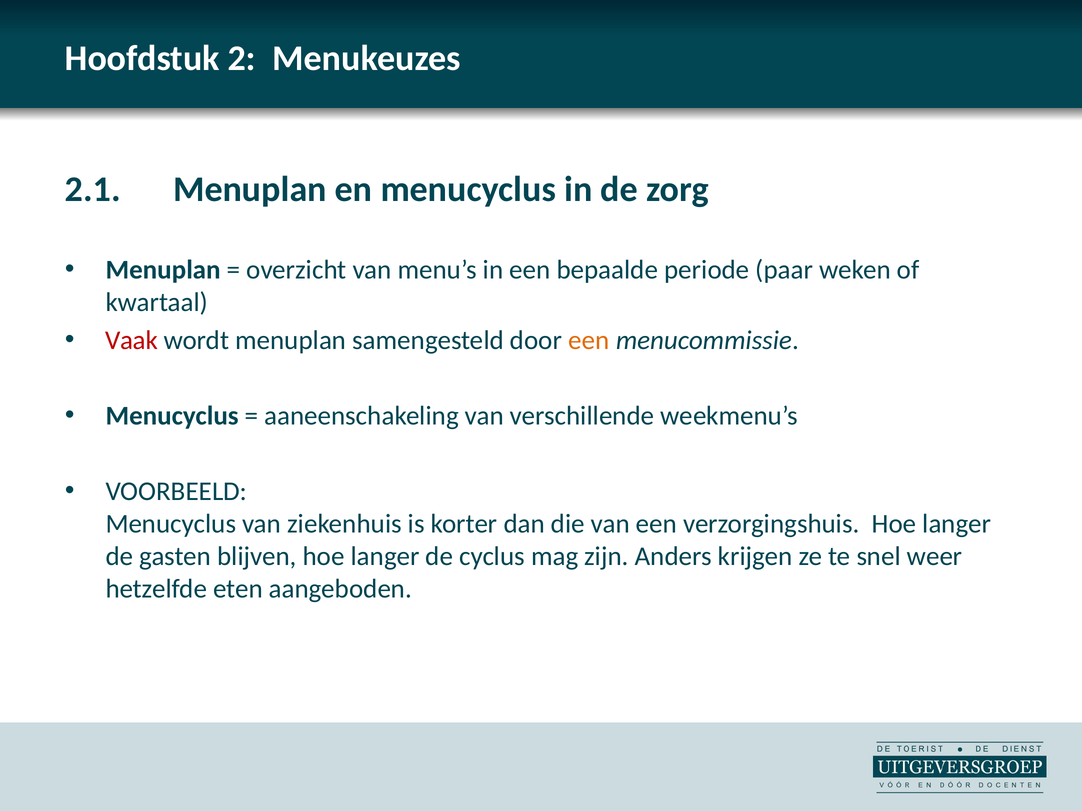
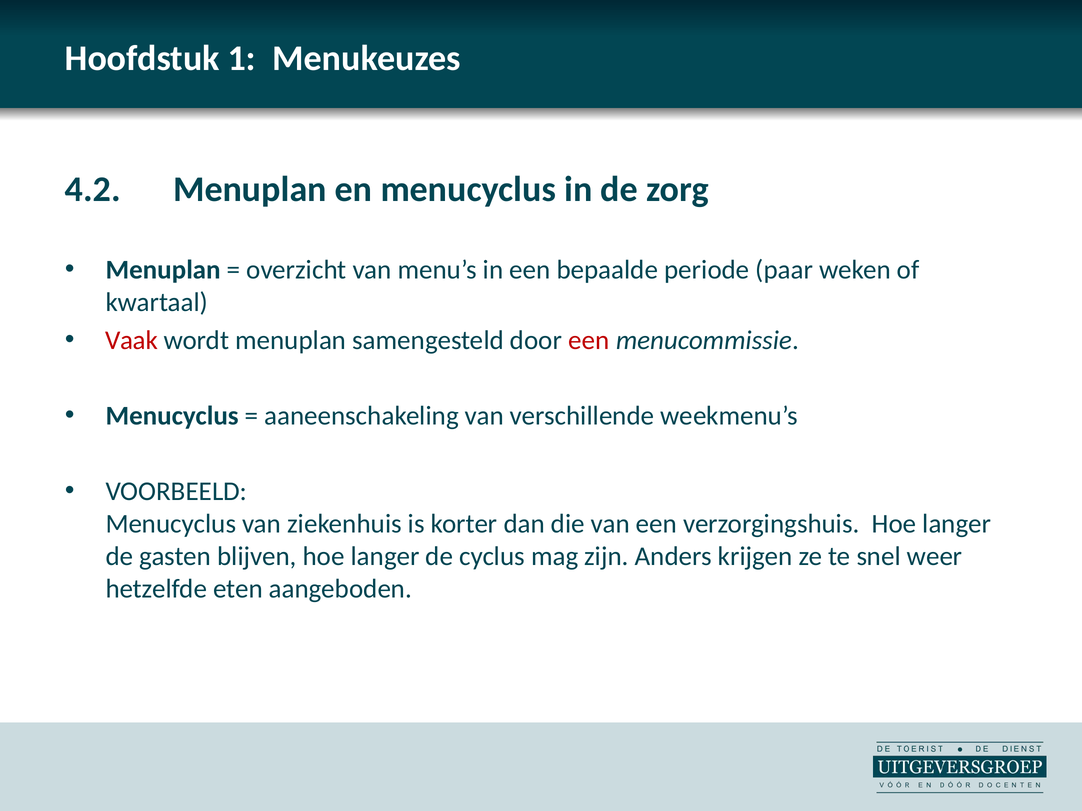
2: 2 -> 1 (242, 58)
2.1: 2.1 -> 4.2 (93, 189)
een colour: orange -> red (589, 340)
